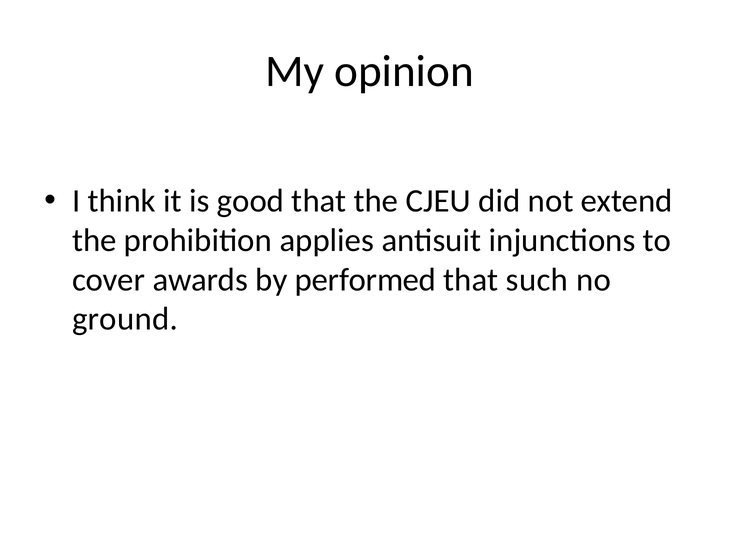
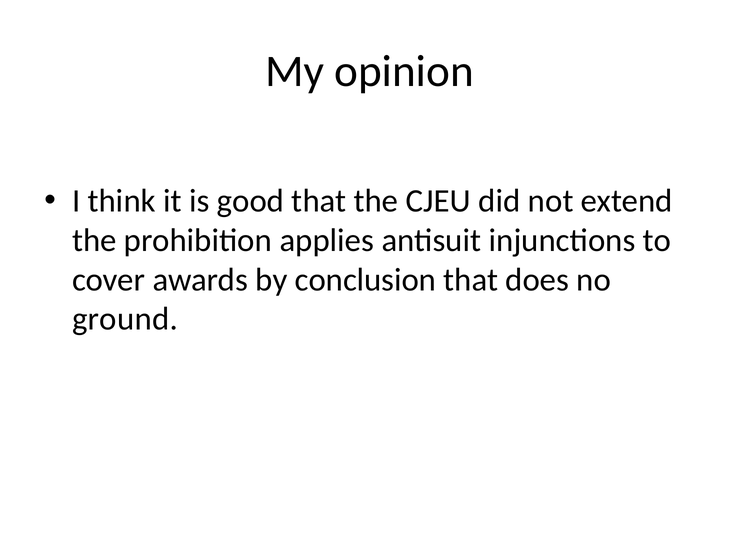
performed: performed -> conclusion (365, 280)
such: such -> does (537, 280)
